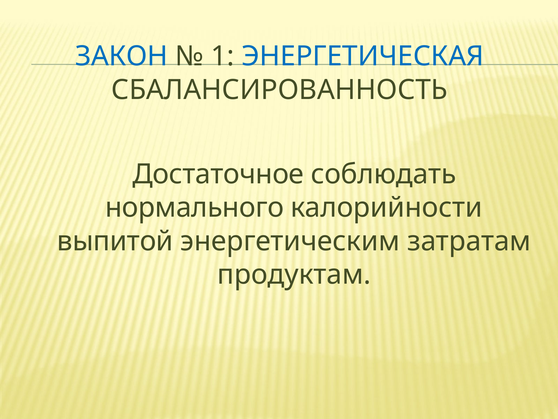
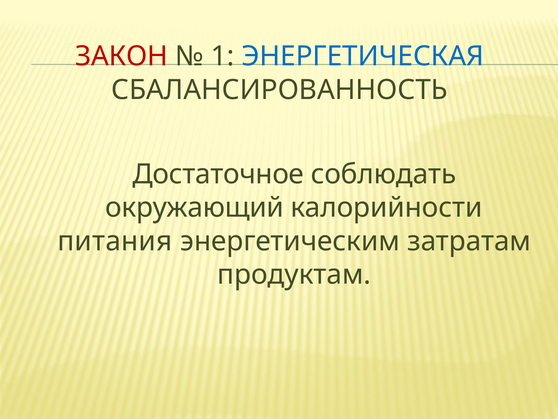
ЗАКОН colour: blue -> red (122, 56)
нормального: нормального -> окружающий (195, 207)
выпитой: выпитой -> питания (115, 241)
